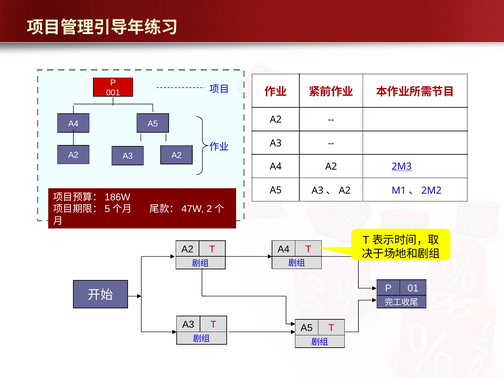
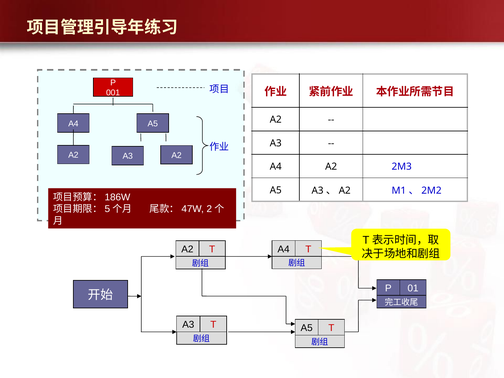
2M3 underline: present -> none (402, 167)
